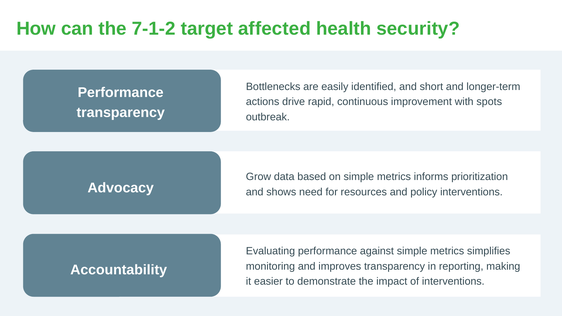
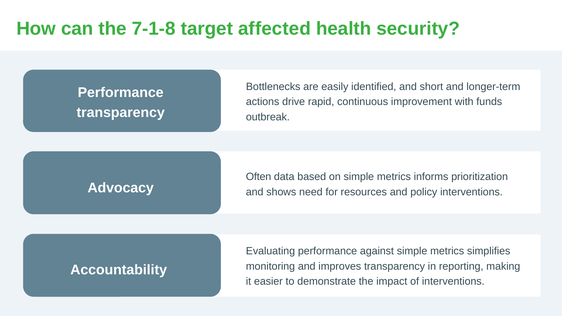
7-1-2: 7-1-2 -> 7-1-8 (154, 29)
spots: spots -> funds (489, 102)
Grow: Grow -> Often (259, 177)
